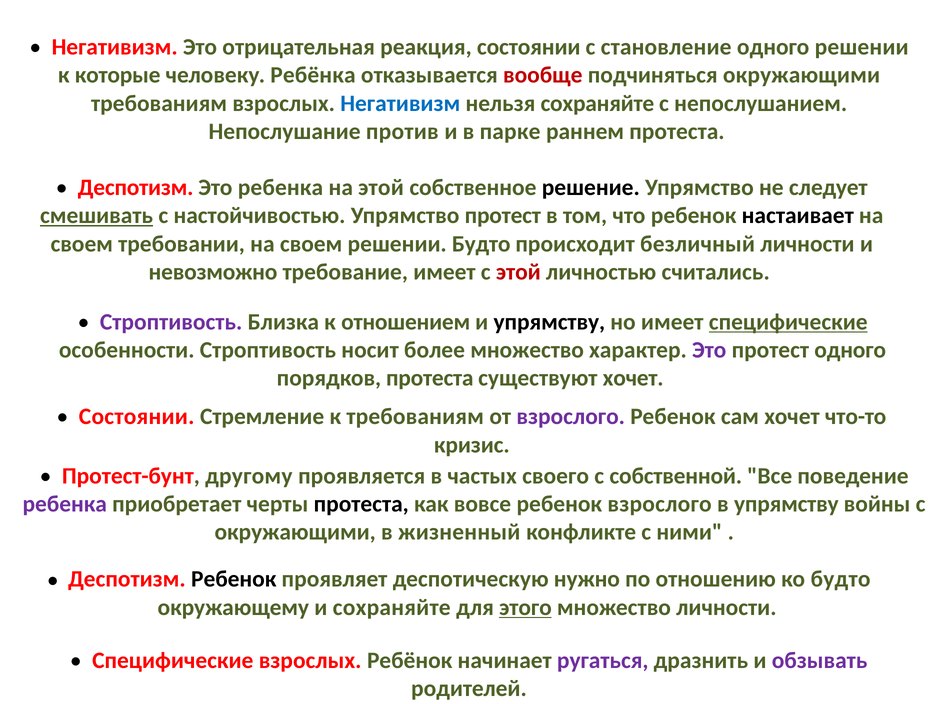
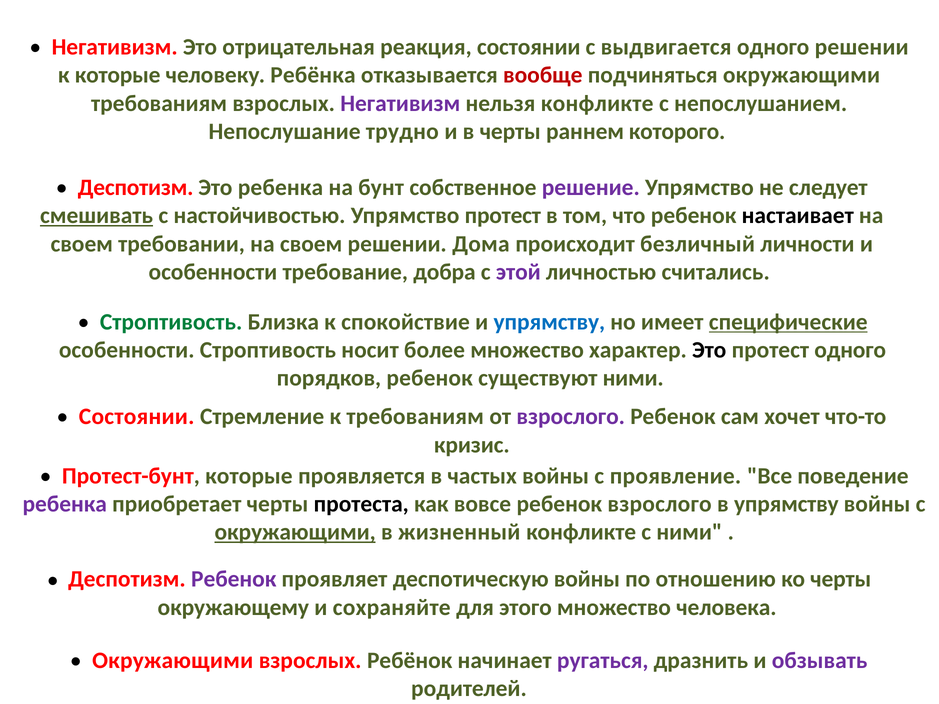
становление: становление -> выдвигается (666, 47)
Негативизм colour: blue -> purple (400, 103)
нельзя сохраняйте: сохраняйте -> конфликте (597, 103)
против: против -> трудно (402, 132)
в парке: парке -> черты (510, 132)
раннем протеста: протеста -> которого (677, 132)
на этой: этой -> бунт (381, 188)
решение colour: black -> purple (591, 188)
решении Будто: Будто -> Дома (481, 244)
невозможно: невозможно -> особенности (213, 272)
требование имеет: имеет -> добра (444, 272)
этой colour: red -> purple (518, 272)
Строптивость colour: purple -> green (171, 322)
отношением: отношением -> спокойствие (406, 322)
упрямству colour: black -> blue (549, 322)
Это colour: purple -> black (709, 350)
порядков протеста: протеста -> ребенок (430, 378)
существуют хочет: хочет -> ними (633, 378)
Протест-бунт другому: другому -> которые (249, 476)
частых своего: своего -> войны (556, 476)
собственной: собственной -> проявление (676, 476)
окружающими underline: none -> present (295, 532)
Ребенок colour: black -> purple (234, 579)
деспотическую нужно: нужно -> войны (587, 579)
ко будто: будто -> черты (841, 579)
этого underline: present -> none (525, 608)
множество личности: личности -> человека (726, 608)
Специфические: Специфические -> Окружающими (173, 661)
